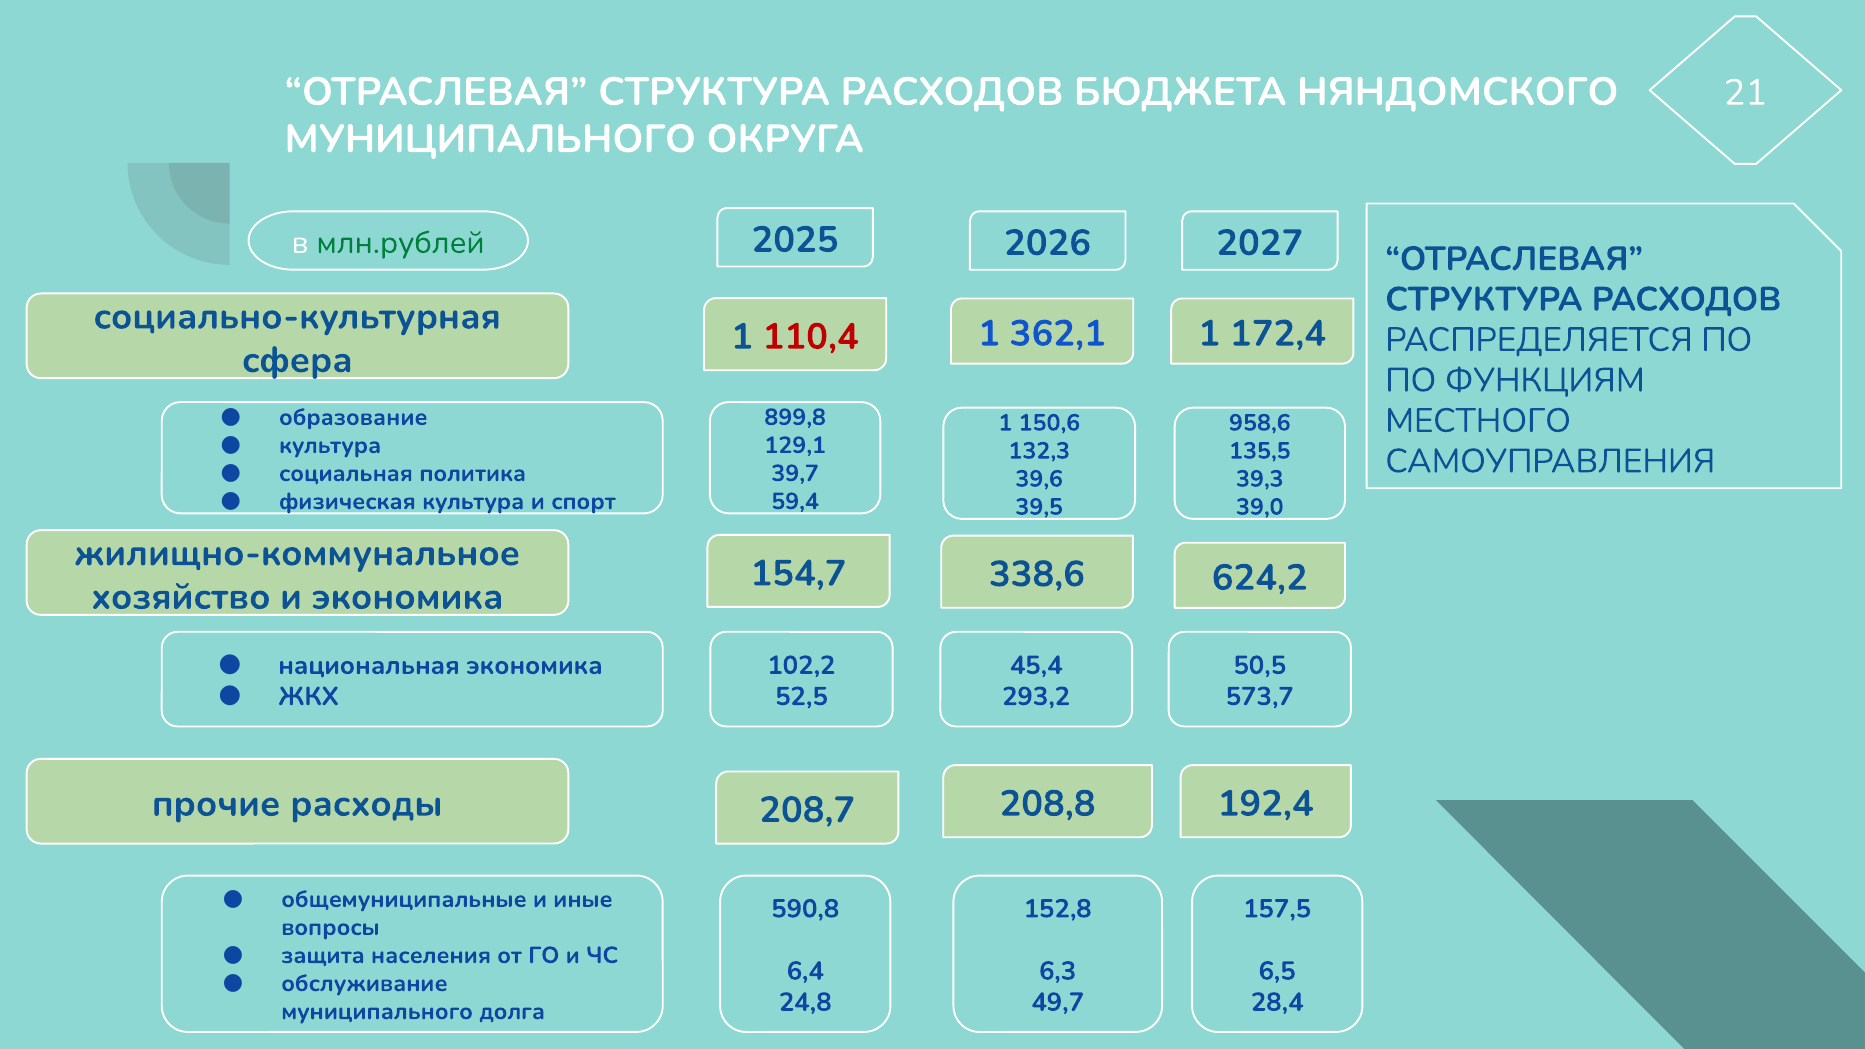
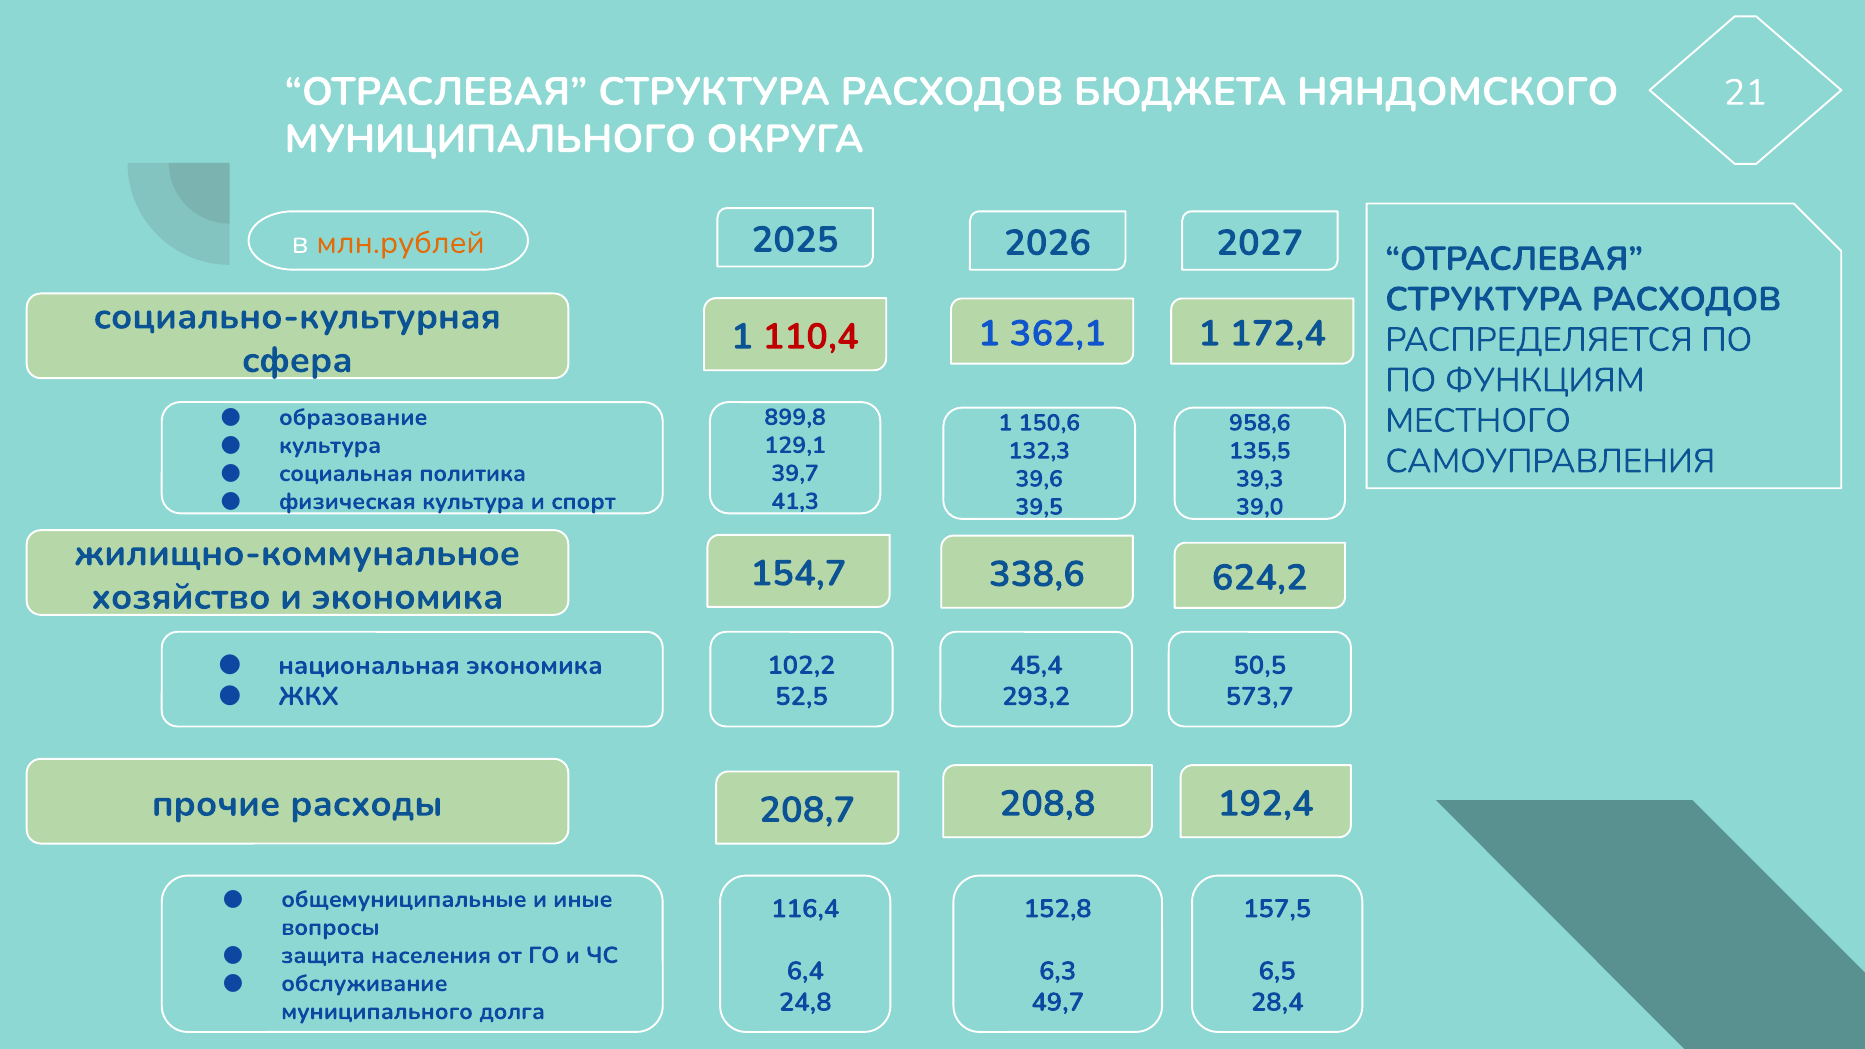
млн.рублей colour: green -> orange (400, 243)
59,4: 59,4 -> 41,3 (795, 501)
590,8: 590,8 -> 116,4 (805, 909)
